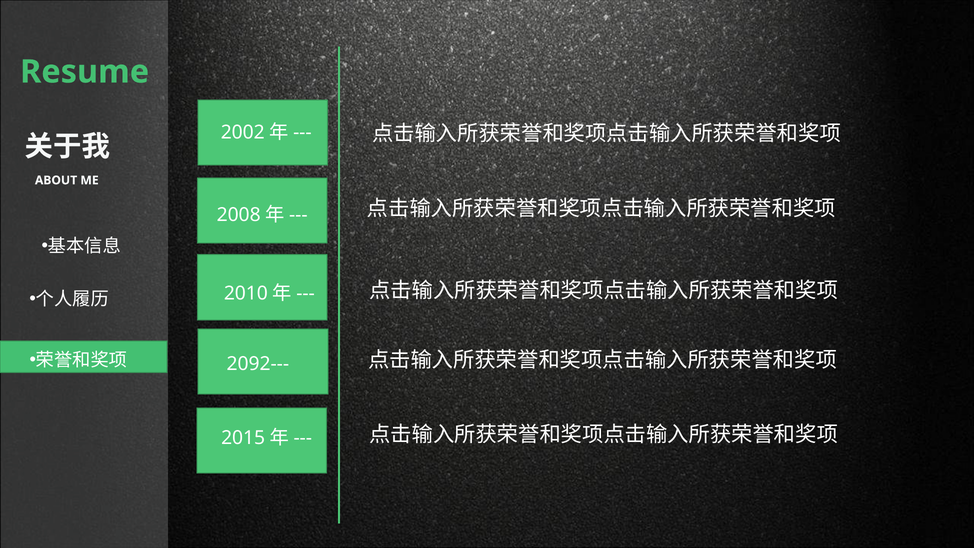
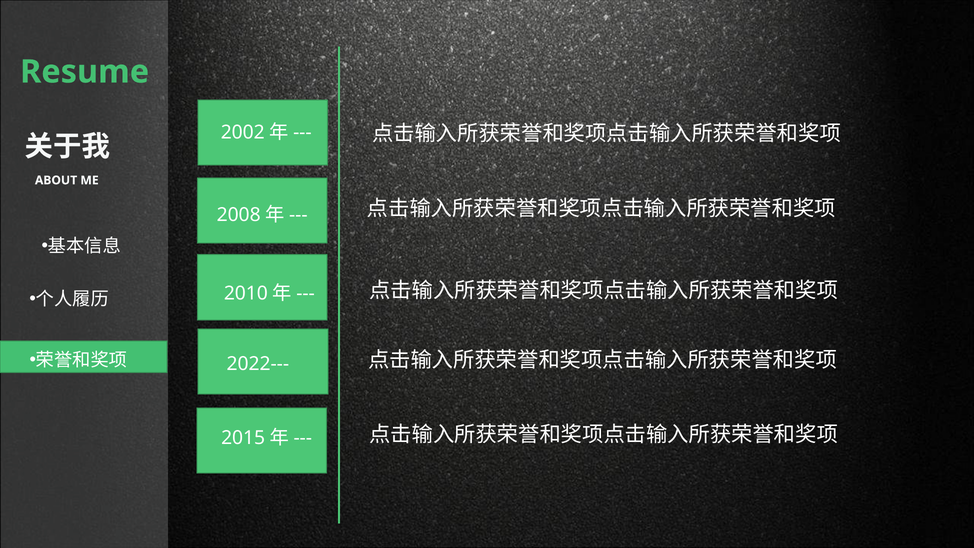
2092---: 2092--- -> 2022--- (258, 364)
